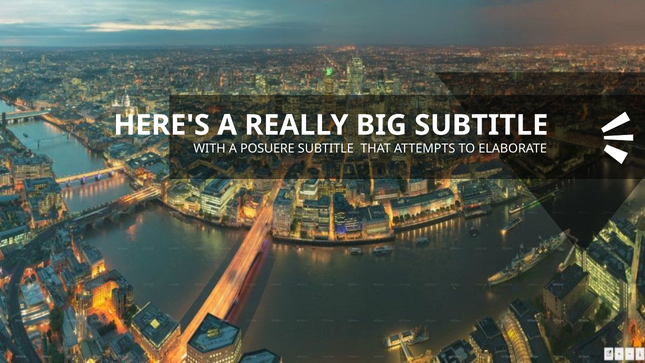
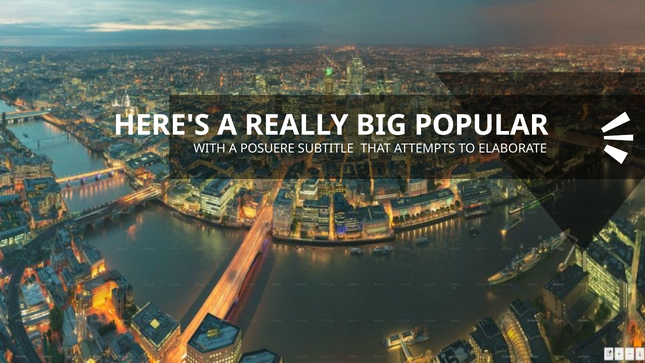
BIG SUBTITLE: SUBTITLE -> POPULAR (481, 125)
